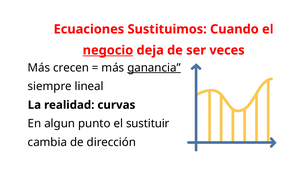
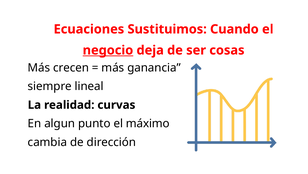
veces: veces -> cosas (227, 50)
ganancia underline: present -> none (154, 67)
sustituir: sustituir -> máximo (148, 123)
